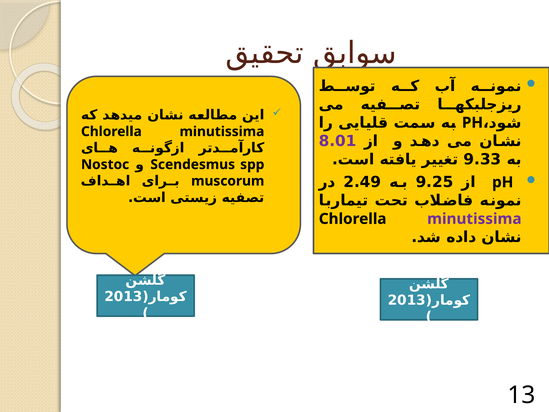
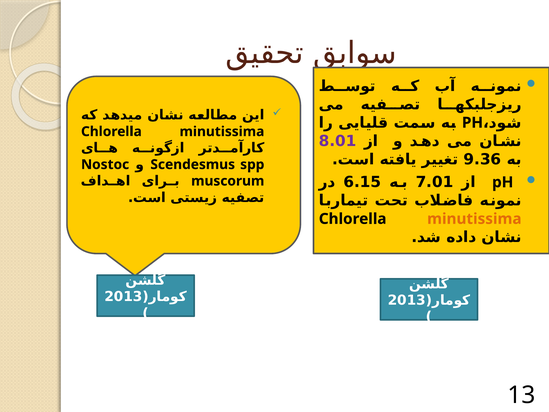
9.33: 9.33 -> 9.36 (482, 159)
2.49: 2.49 -> 6.15 (362, 182)
9.25: 9.25 -> 7.01 (434, 182)
minutissima colour: purple -> orange (474, 219)
